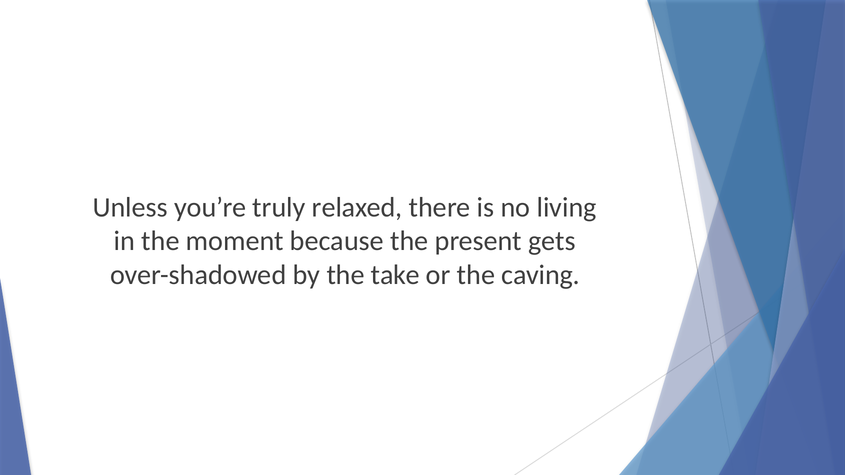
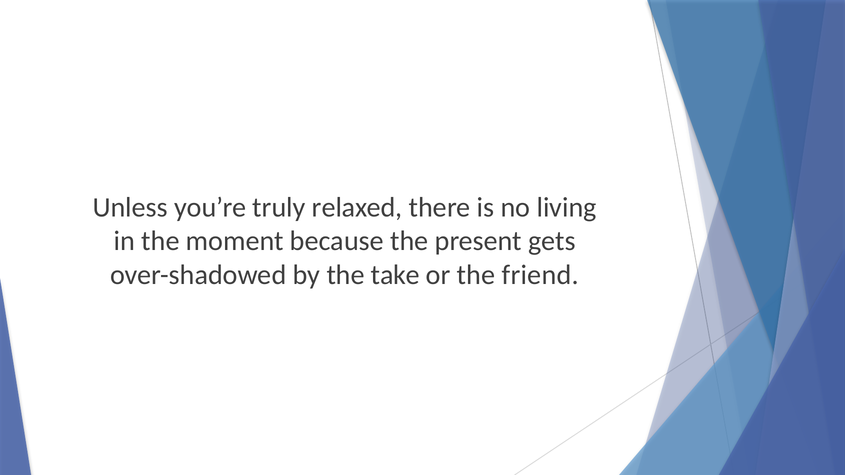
caving: caving -> friend (540, 275)
